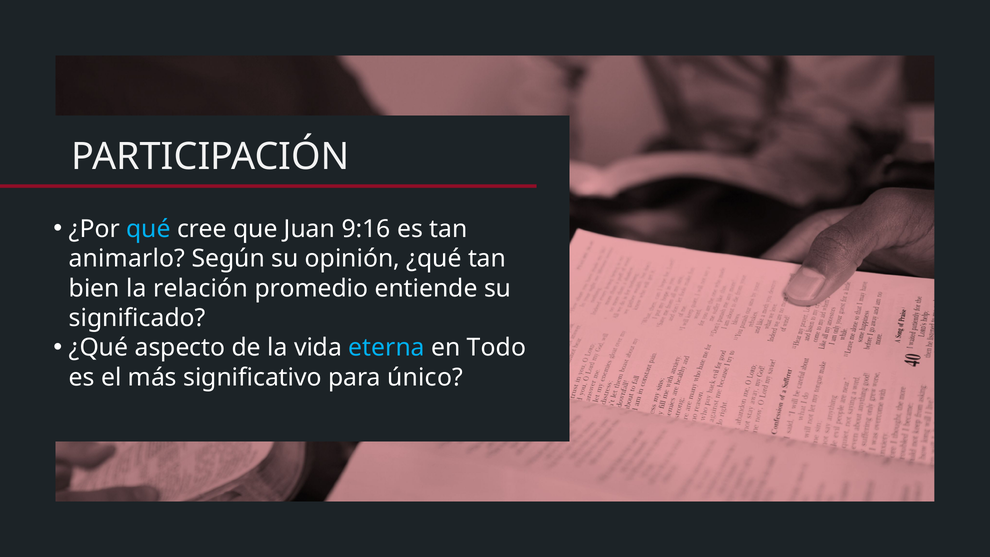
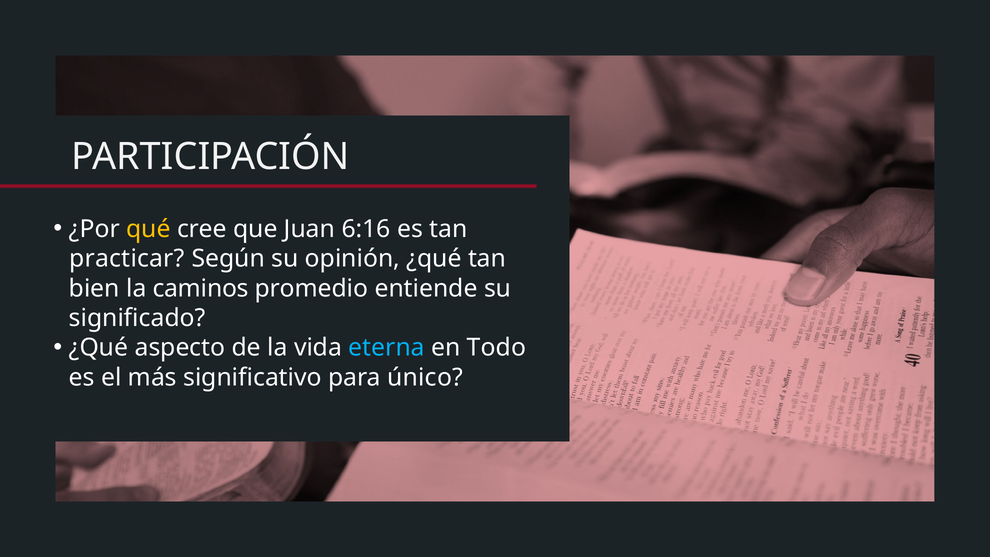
qué colour: light blue -> yellow (148, 229)
9:16: 9:16 -> 6:16 (366, 229)
animarlo: animarlo -> practicar (127, 259)
relación: relación -> caminos (201, 288)
